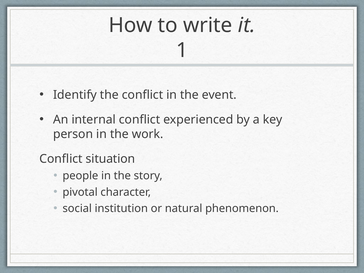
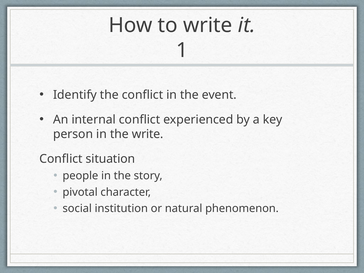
the work: work -> write (148, 134)
